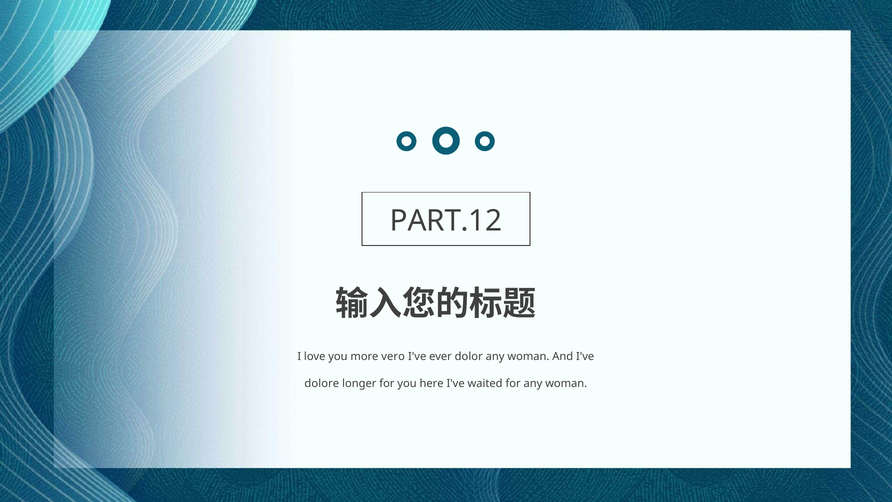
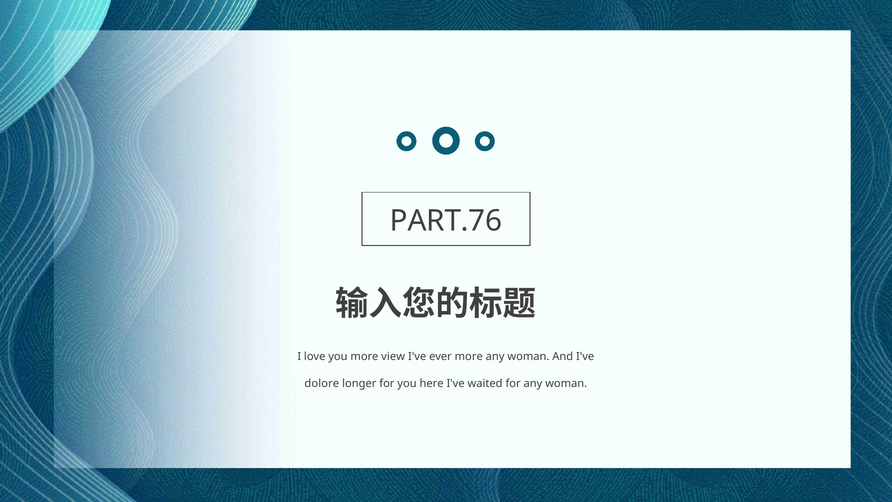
PART.12: PART.12 -> PART.76 (446, 221)
vero: vero -> view (393, 356)
ever dolor: dolor -> more (469, 356)
